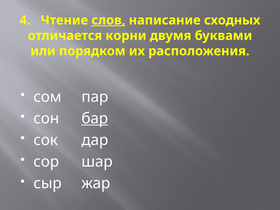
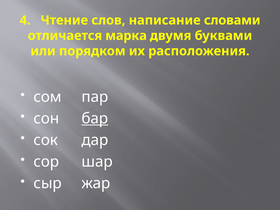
слов underline: present -> none (108, 20)
сходных: сходных -> словами (232, 20)
корни: корни -> марка (126, 36)
